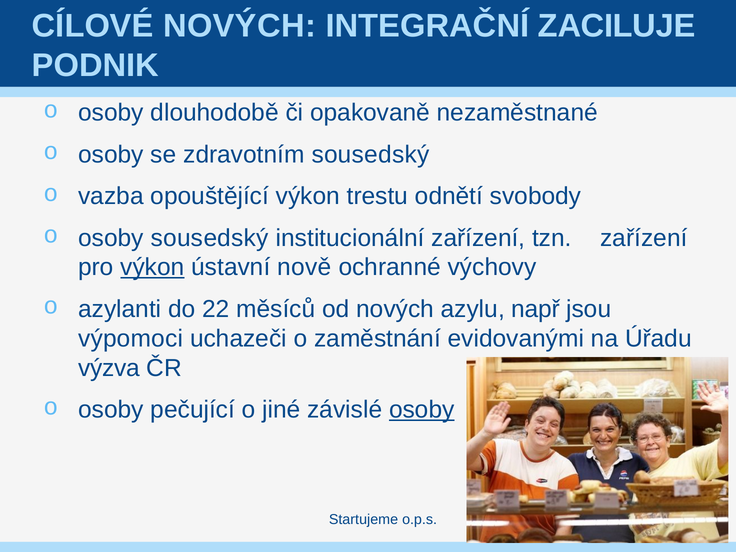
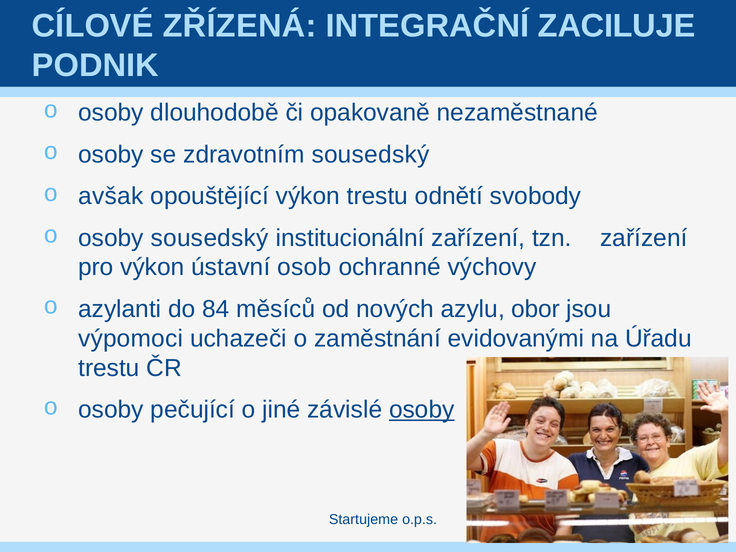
CÍLOVÉ NOVÝCH: NOVÝCH -> ZŘÍZENÁ (240, 26)
vazba: vazba -> avšak (111, 196)
výkon underline: present -> none (152, 267)
nově: nově -> osob (304, 267)
22: 22 -> 84 (216, 309)
např: např -> obor (536, 309)
výzva: výzva -> trestu (109, 368)
